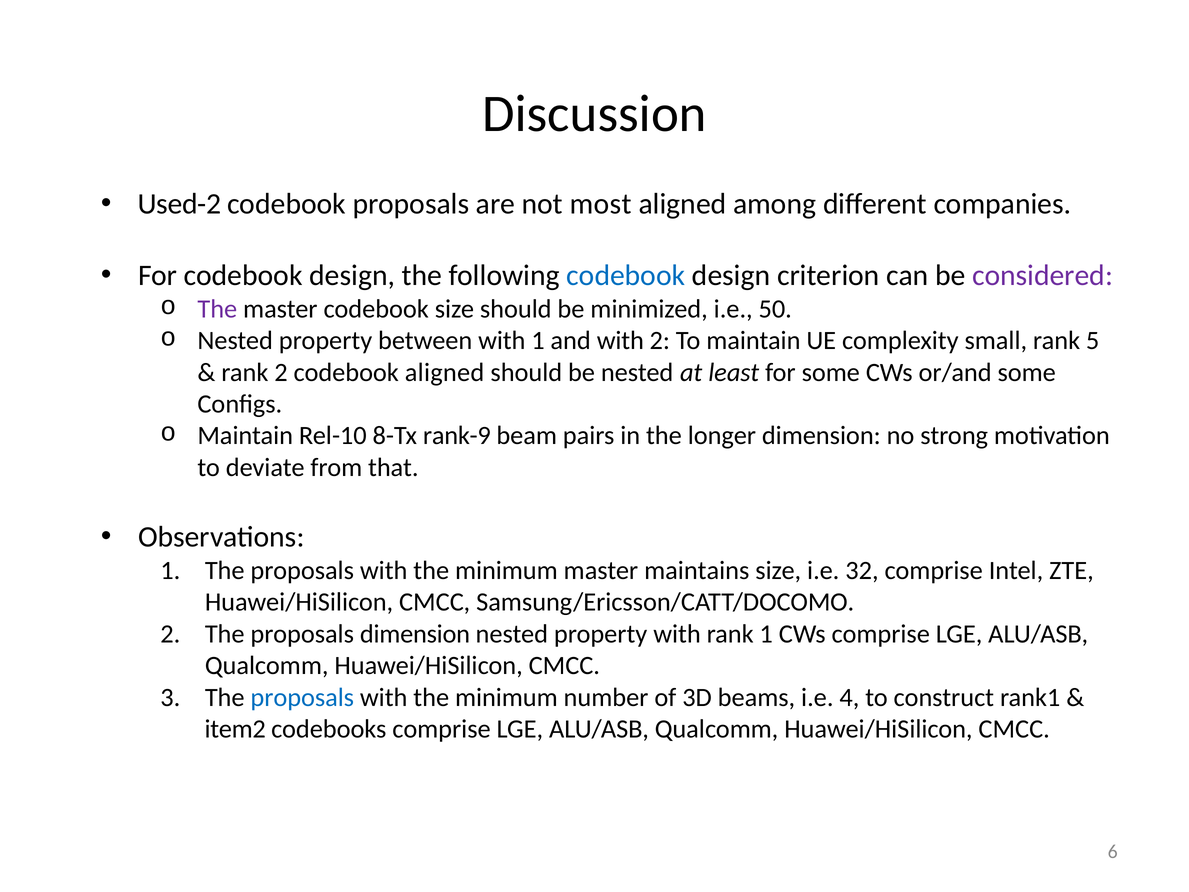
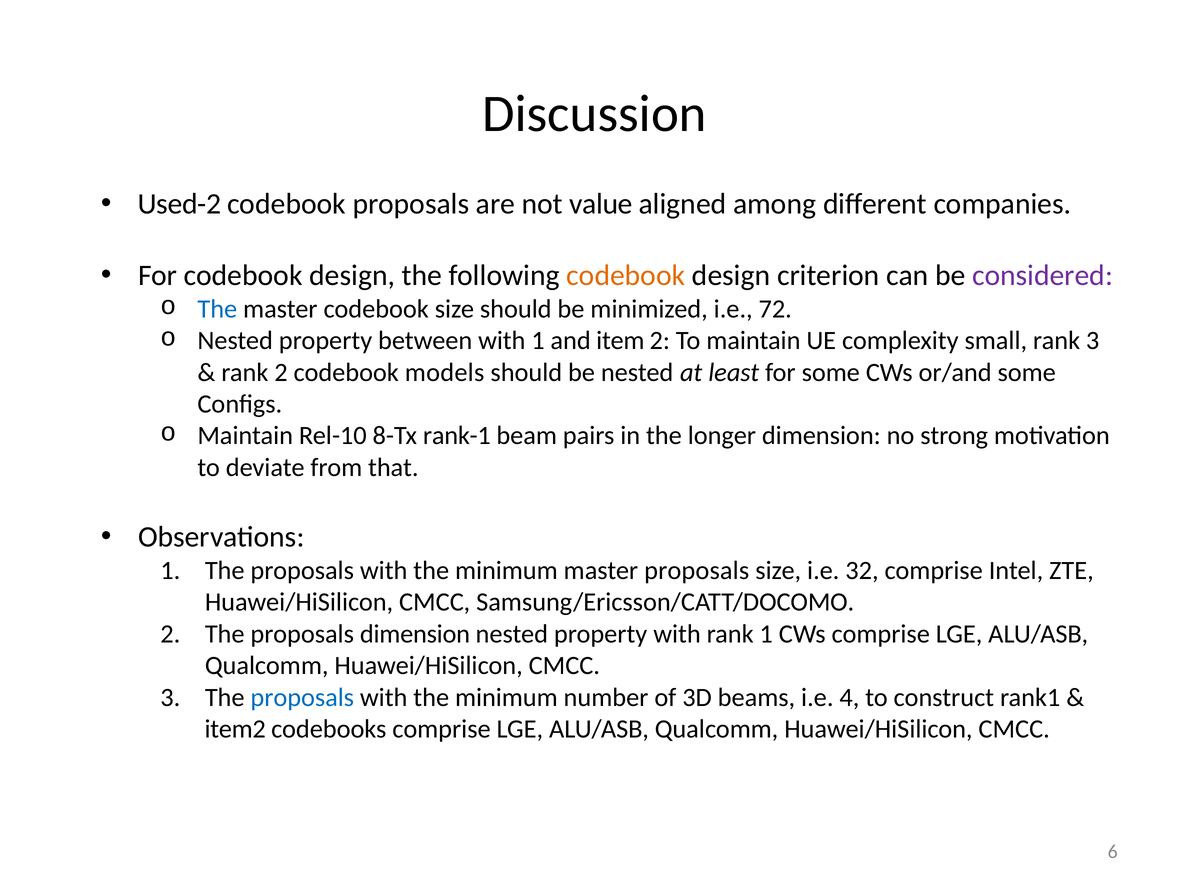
most: most -> value (601, 204)
codebook colour: blue -> orange (626, 275)
The colour: purple -> blue (217, 309)
50: 50 -> 72 (775, 309)
and with: with -> item (620, 341)
rank 5: 5 -> 3 (1093, 341)
codebook aligned: aligned -> models (445, 372)
rank-9: rank-9 -> rank-1 (457, 436)
master maintains: maintains -> proposals (697, 570)
